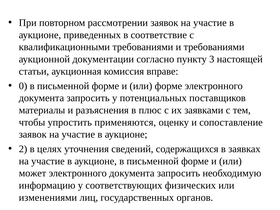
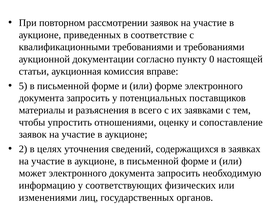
3: 3 -> 0 (212, 59)
0: 0 -> 5 (23, 86)
плюс: плюс -> всего (150, 110)
применяются: применяются -> отношениями (125, 122)
